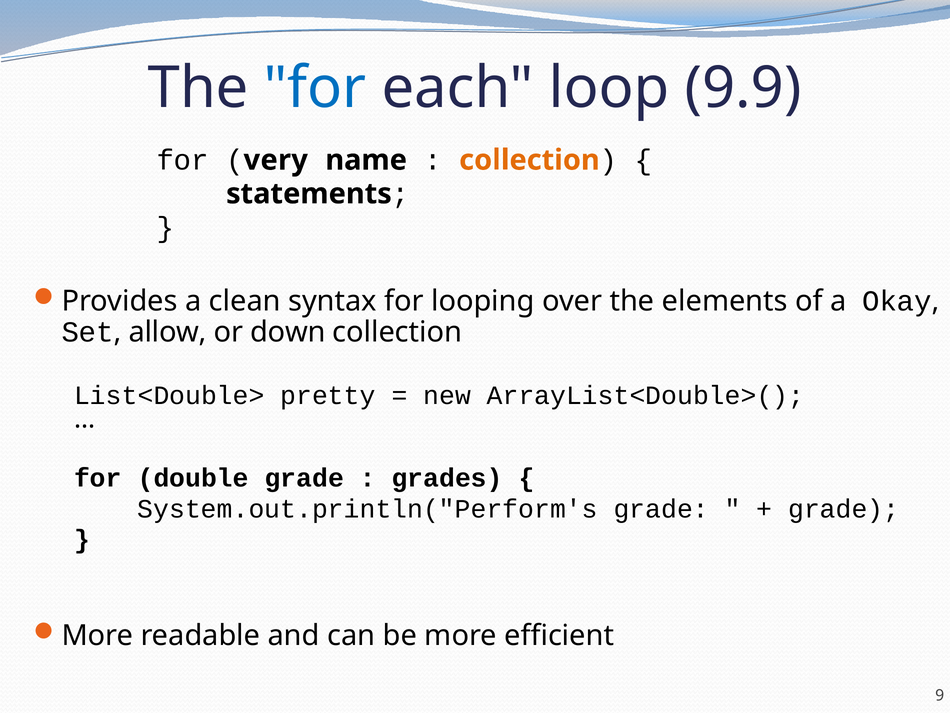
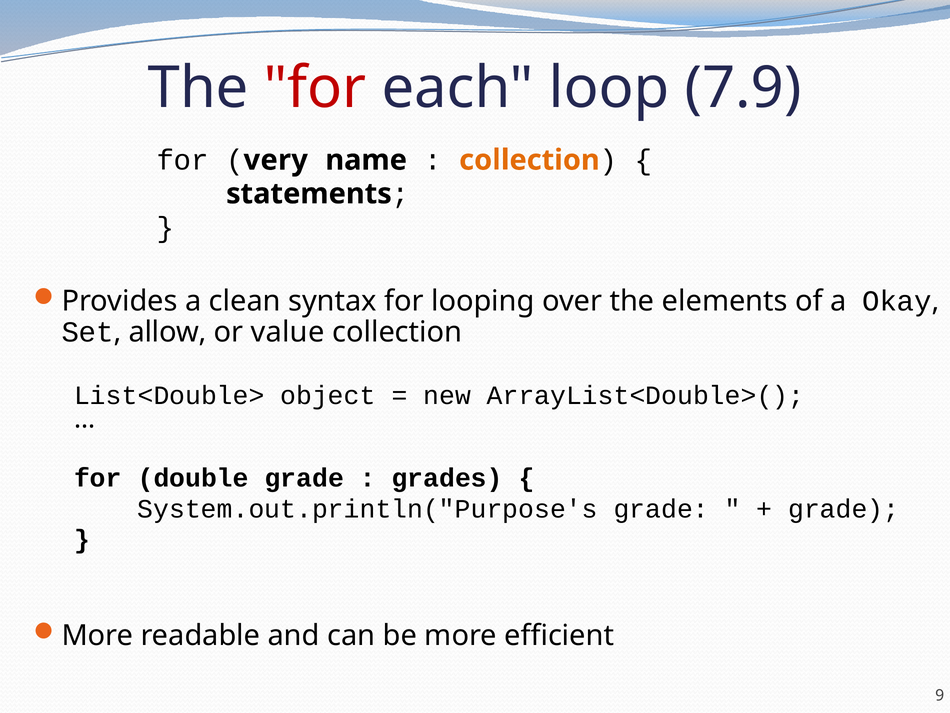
for colour: blue -> red (315, 88)
9.9: 9.9 -> 7.9 (743, 88)
down: down -> value (288, 332)
pretty: pretty -> object (328, 395)
System.out.println("Perform's: System.out.println("Perform's -> System.out.println("Purpose's (368, 508)
